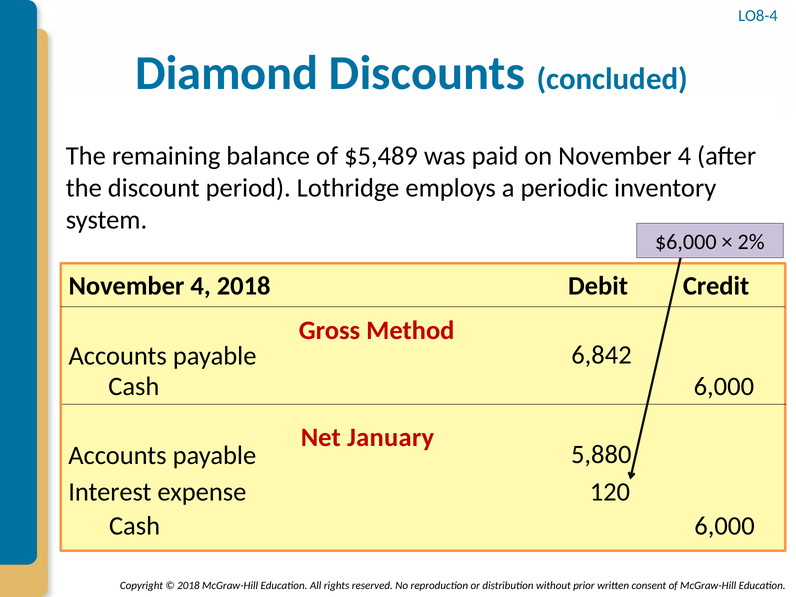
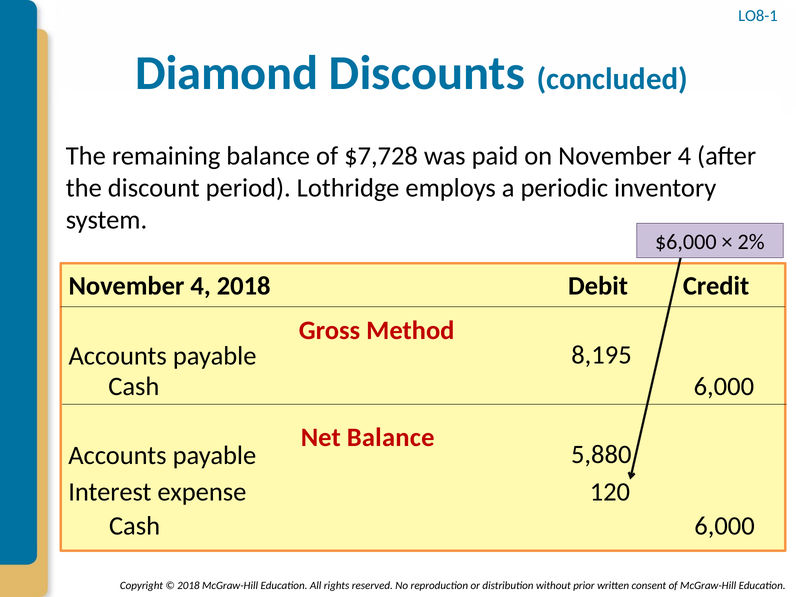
LO8-4: LO8-4 -> LO8-1 (758, 16)
$5,489: $5,489 -> $7,728 (381, 156)
6,842: 6,842 -> 8,195 (602, 355)
Net January: January -> Balance (391, 438)
